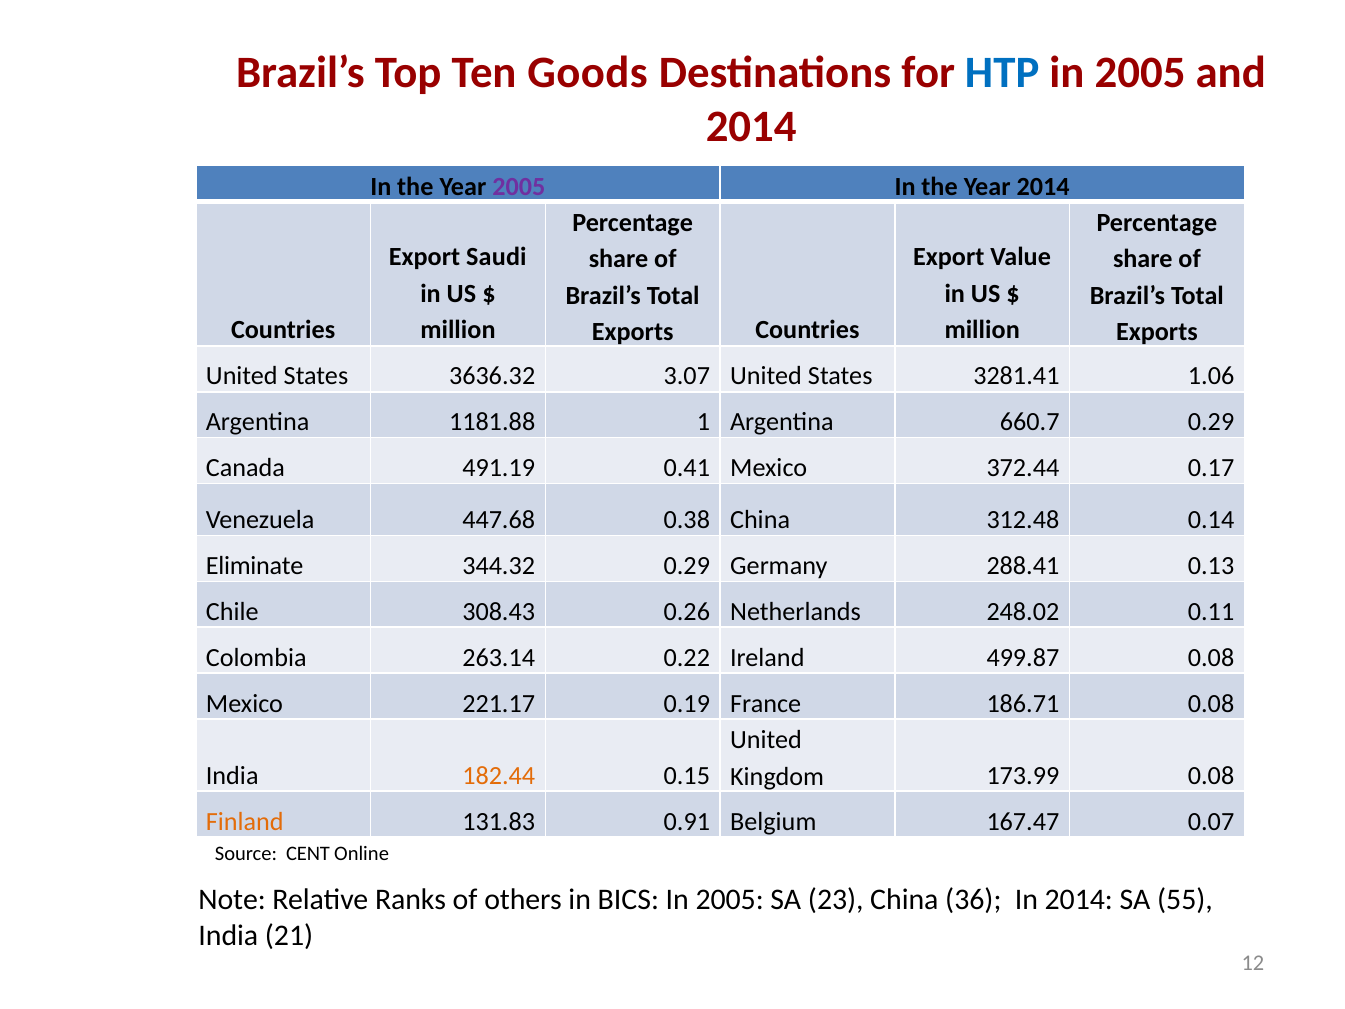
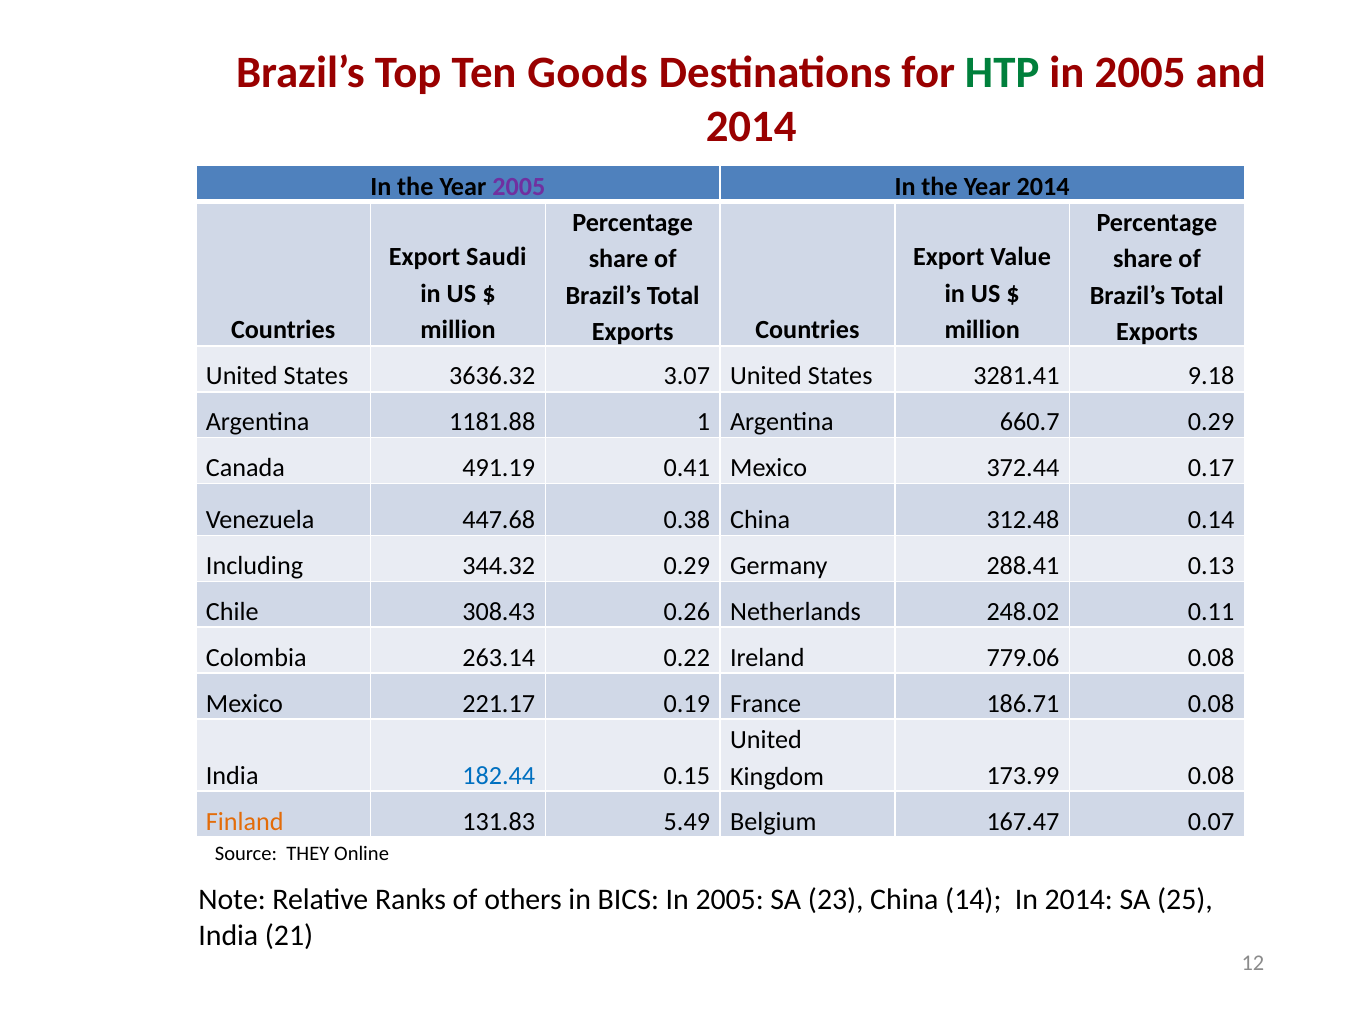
HTP colour: blue -> green (1002, 73)
1.06: 1.06 -> 9.18 (1211, 376)
Eliminate: Eliminate -> Including (255, 566)
499.87: 499.87 -> 779.06 (1023, 657)
182.44 colour: orange -> blue (499, 775)
0.91: 0.91 -> 5.49 (687, 821)
CENT: CENT -> THEY (308, 853)
36: 36 -> 14 (973, 900)
55: 55 -> 25 (1185, 900)
